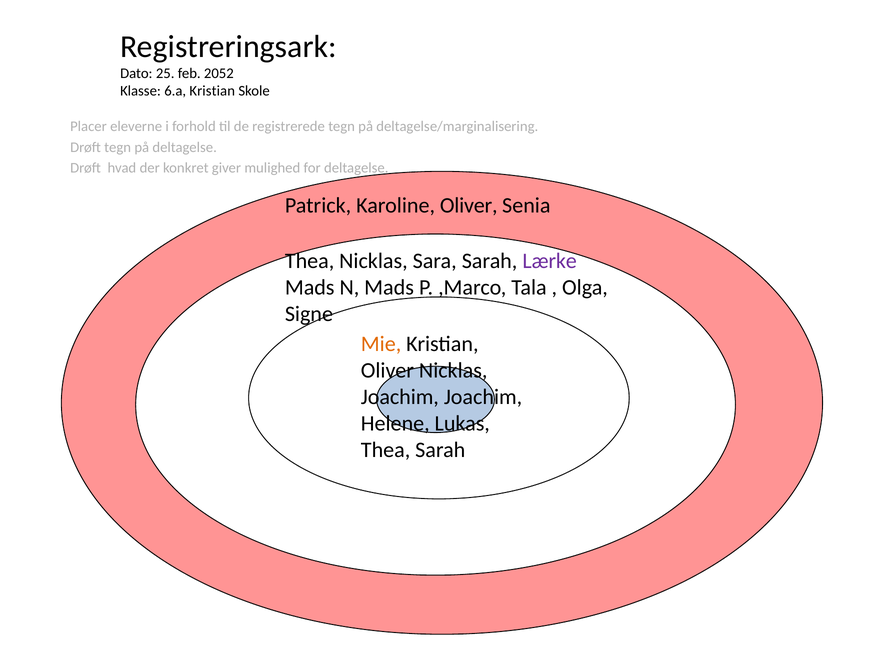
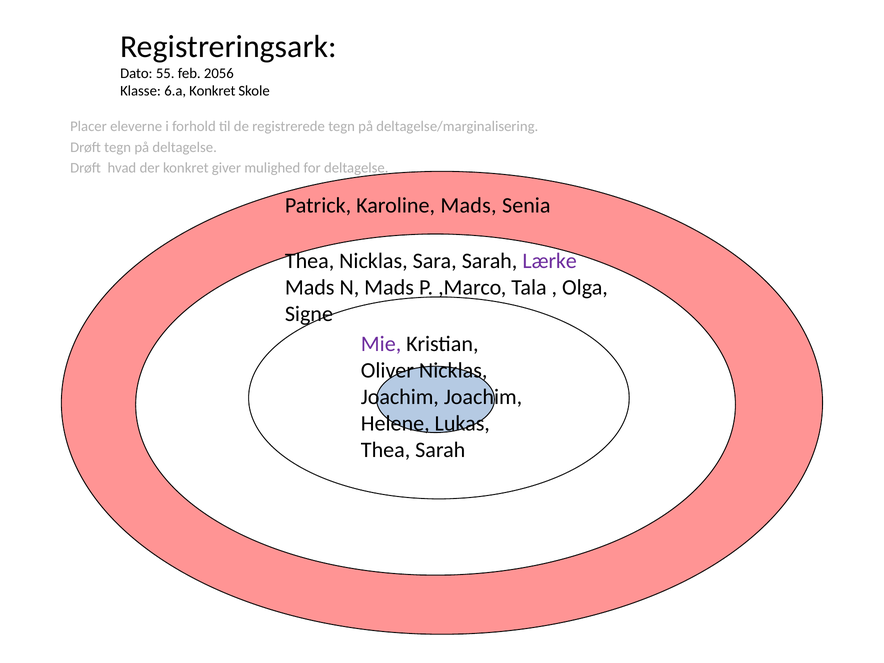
25: 25 -> 55 (165, 73)
2052: 2052 -> 2056 (219, 73)
6.a Kristian: Kristian -> Konkret (212, 91)
Karoline Oliver: Oliver -> Mads (469, 206)
Mie colour: orange -> purple (381, 344)
